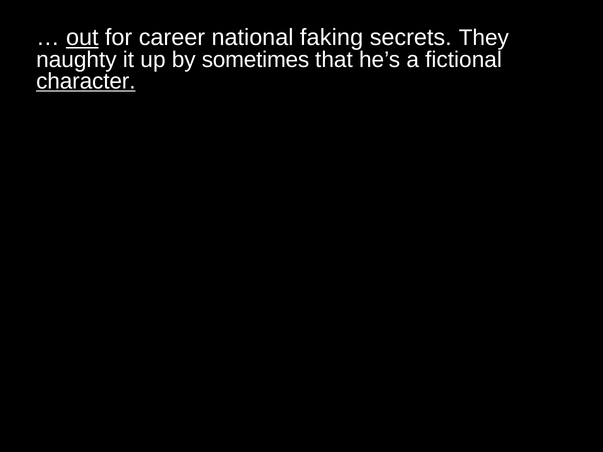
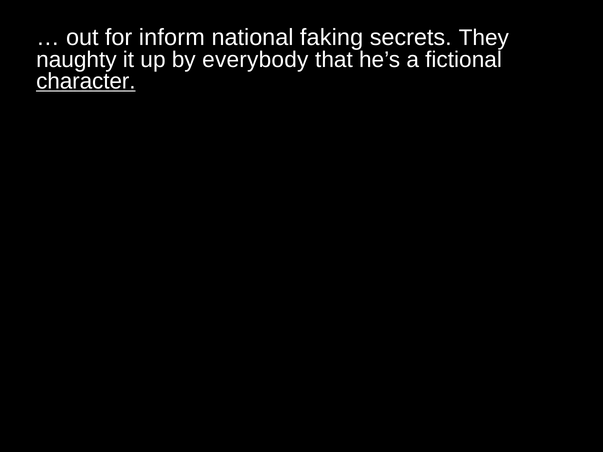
out underline: present -> none (82, 38)
career: career -> inform (172, 38)
sometimes: sometimes -> everybody (255, 60)
